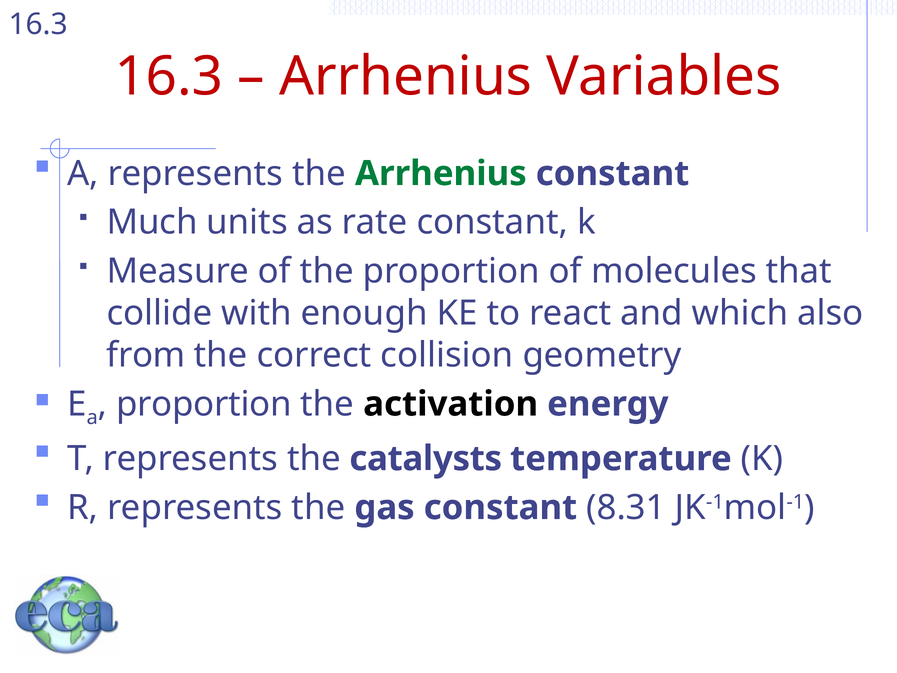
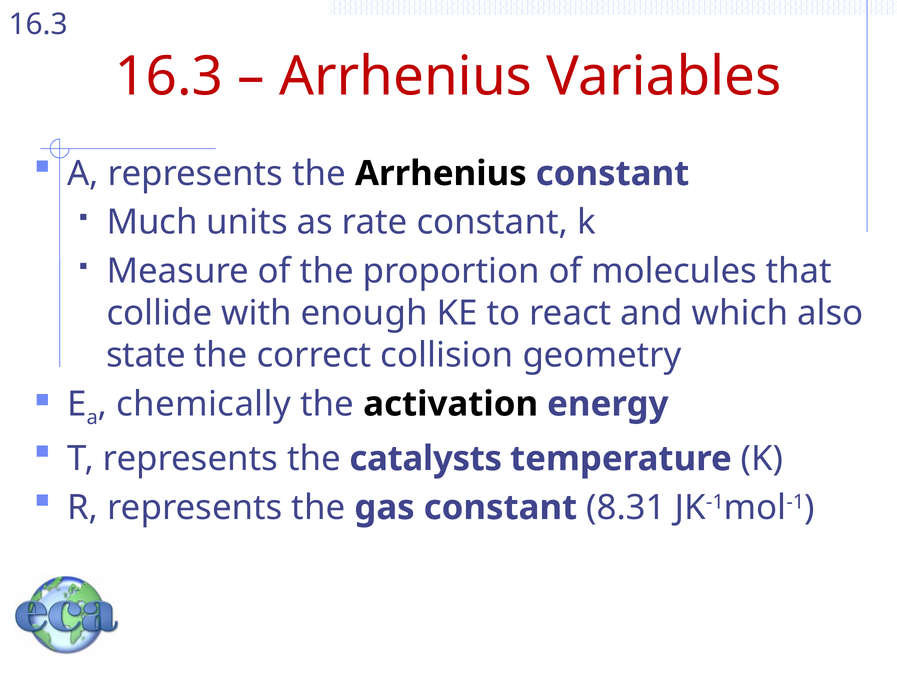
Arrhenius colour: green -> black (441, 174)
from: from -> state (146, 355)
proportion: proportion -> chemically (204, 404)
